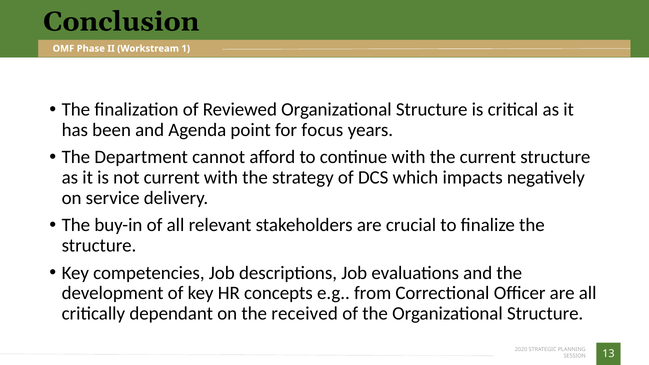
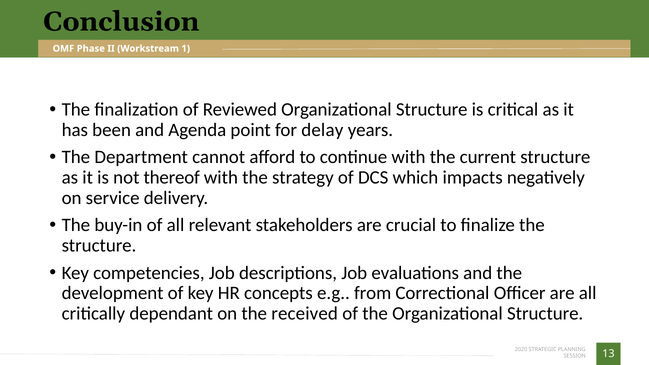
focus: focus -> delay (322, 130)
not current: current -> thereof (172, 178)
